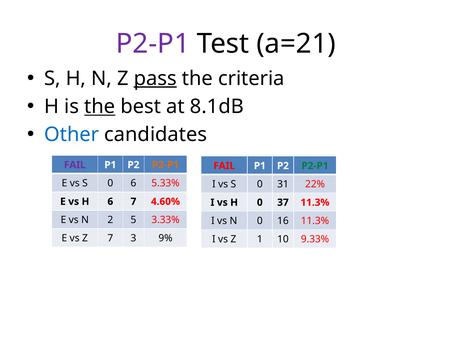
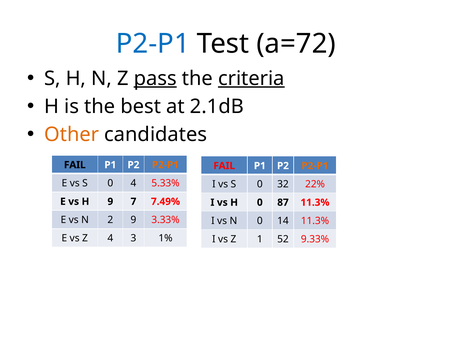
P2-P1 colour: purple -> blue (153, 44)
a=21: a=21 -> a=72 (296, 44)
criteria underline: none -> present (251, 78)
the underline: present -> none (100, 107)
8.1dB: 8.1dB -> 2.1dB (217, 107)
Other colour: blue -> orange (72, 135)
FAIL colour: purple -> black (75, 165)
P2-P1 colour: green -> orange (315, 166)
0 6: 6 -> 4 (133, 183)
31: 31 -> 32 (283, 184)
H 6: 6 -> 9 (110, 202)
4.60%: 4.60% -> 7.49% (165, 202)
37: 37 -> 87 (283, 202)
2 5: 5 -> 9 (133, 220)
16: 16 -> 14 (283, 221)
Z 7: 7 -> 4 (110, 238)
9%: 9% -> 1% (166, 238)
10: 10 -> 52 (283, 239)
